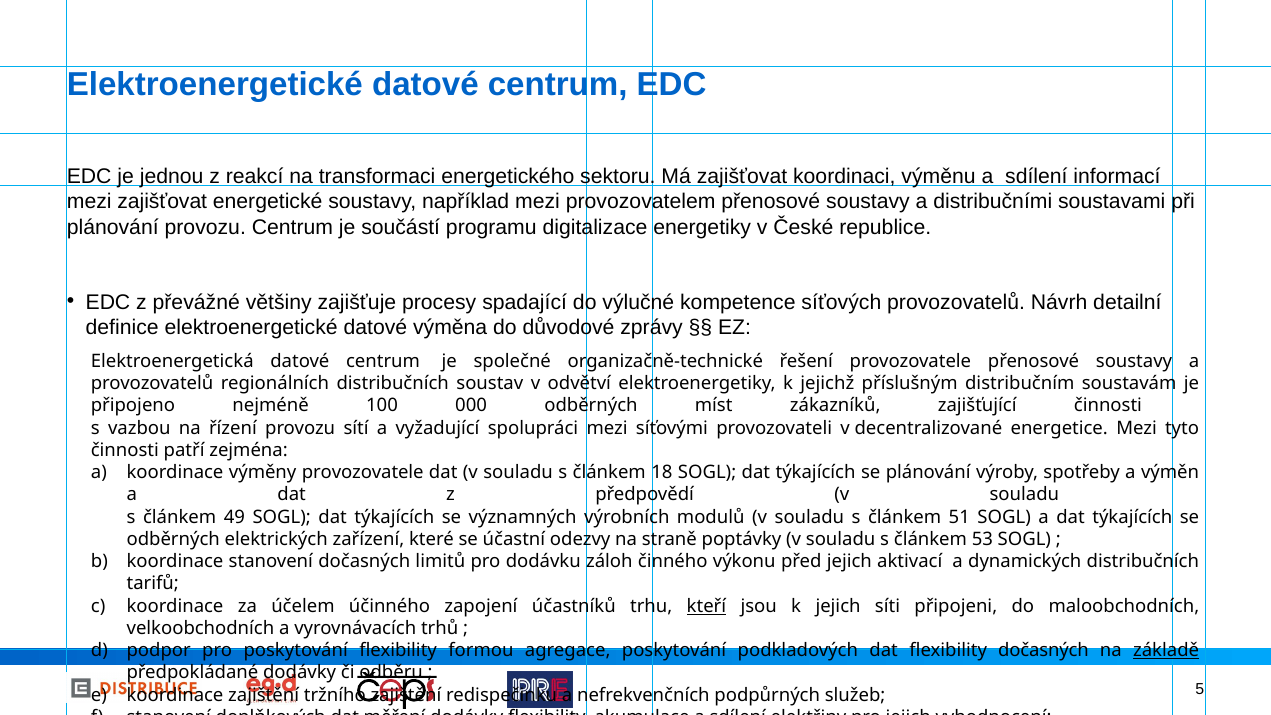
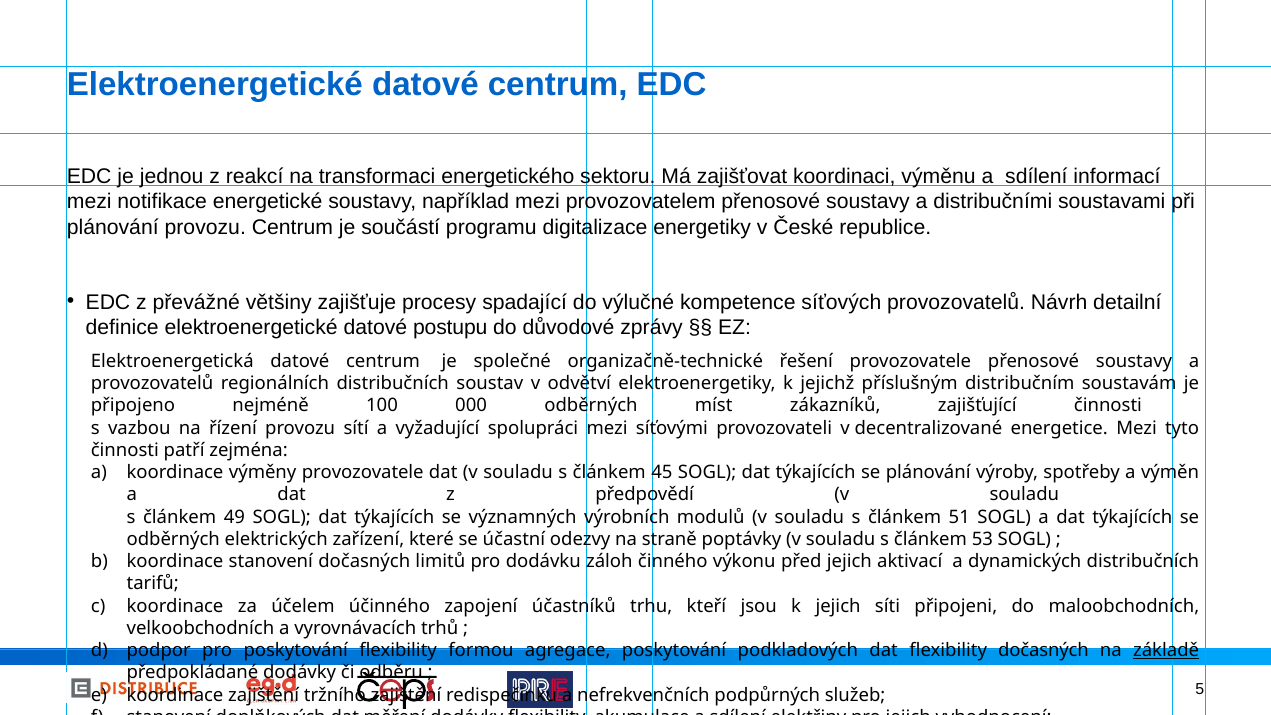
mezi zajišťovat: zajišťovat -> notifikace (162, 202)
datové výměna: výměna -> postupu (450, 328)
18: 18 -> 45 (662, 473)
kteří underline: present -> none (706, 606)
